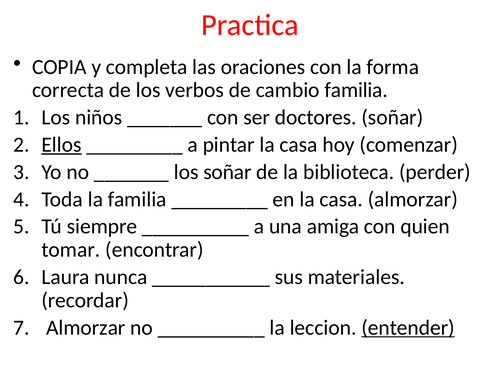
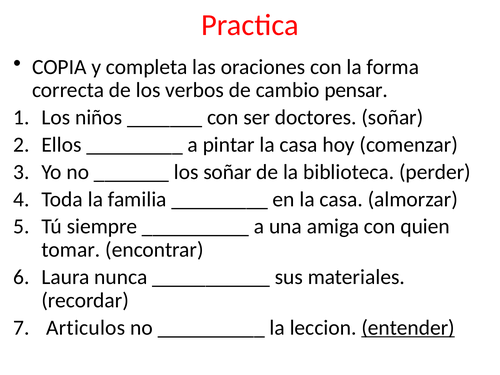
cambio familia: familia -> pensar (356, 90)
Ellos underline: present -> none (62, 145)
Almorzar: Almorzar -> Articulos (86, 328)
